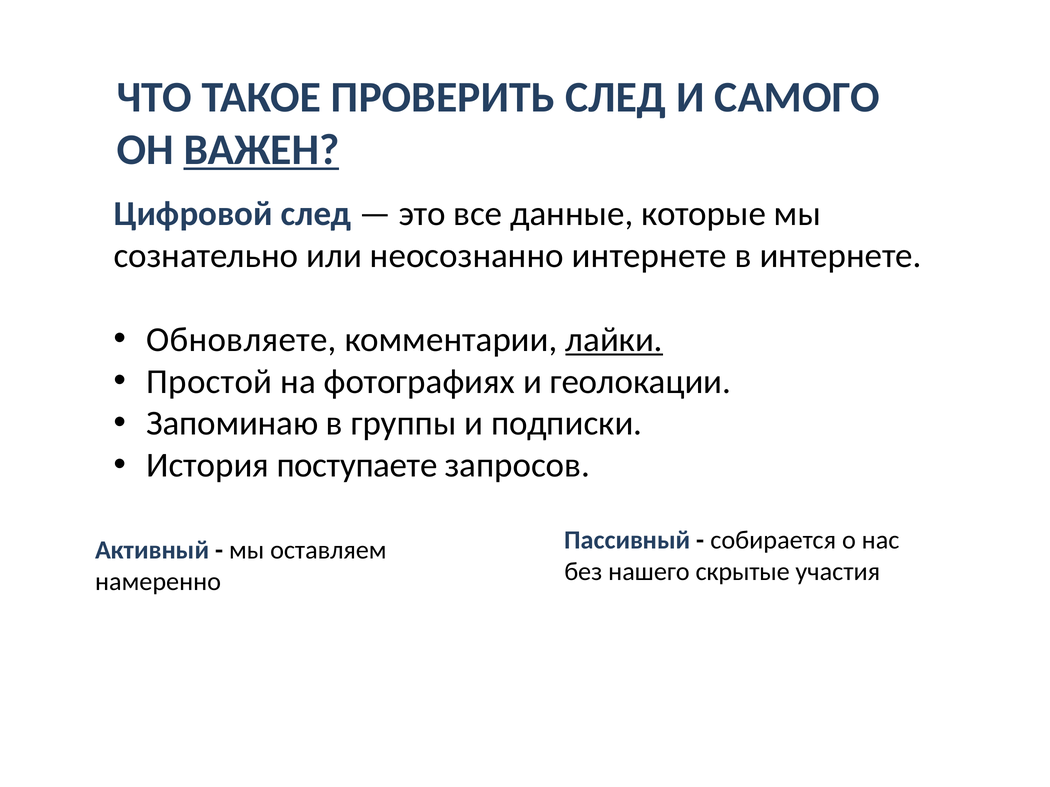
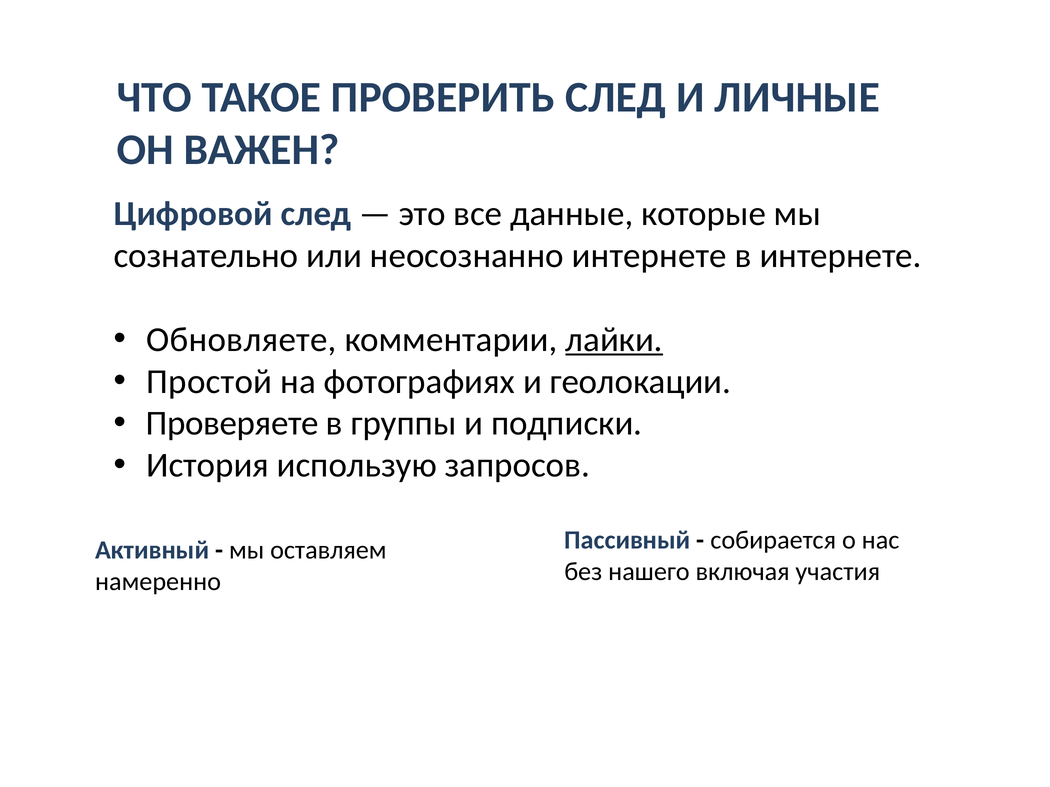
САМОГО: САМОГО -> ЛИЧНЫЕ (797, 97)
ВАЖЕН underline: present -> none (261, 150)
Запоминаю: Запоминаю -> Проверяете (232, 424)
поступаете: поступаете -> использую (357, 466)
скрытые: скрытые -> включая (743, 572)
